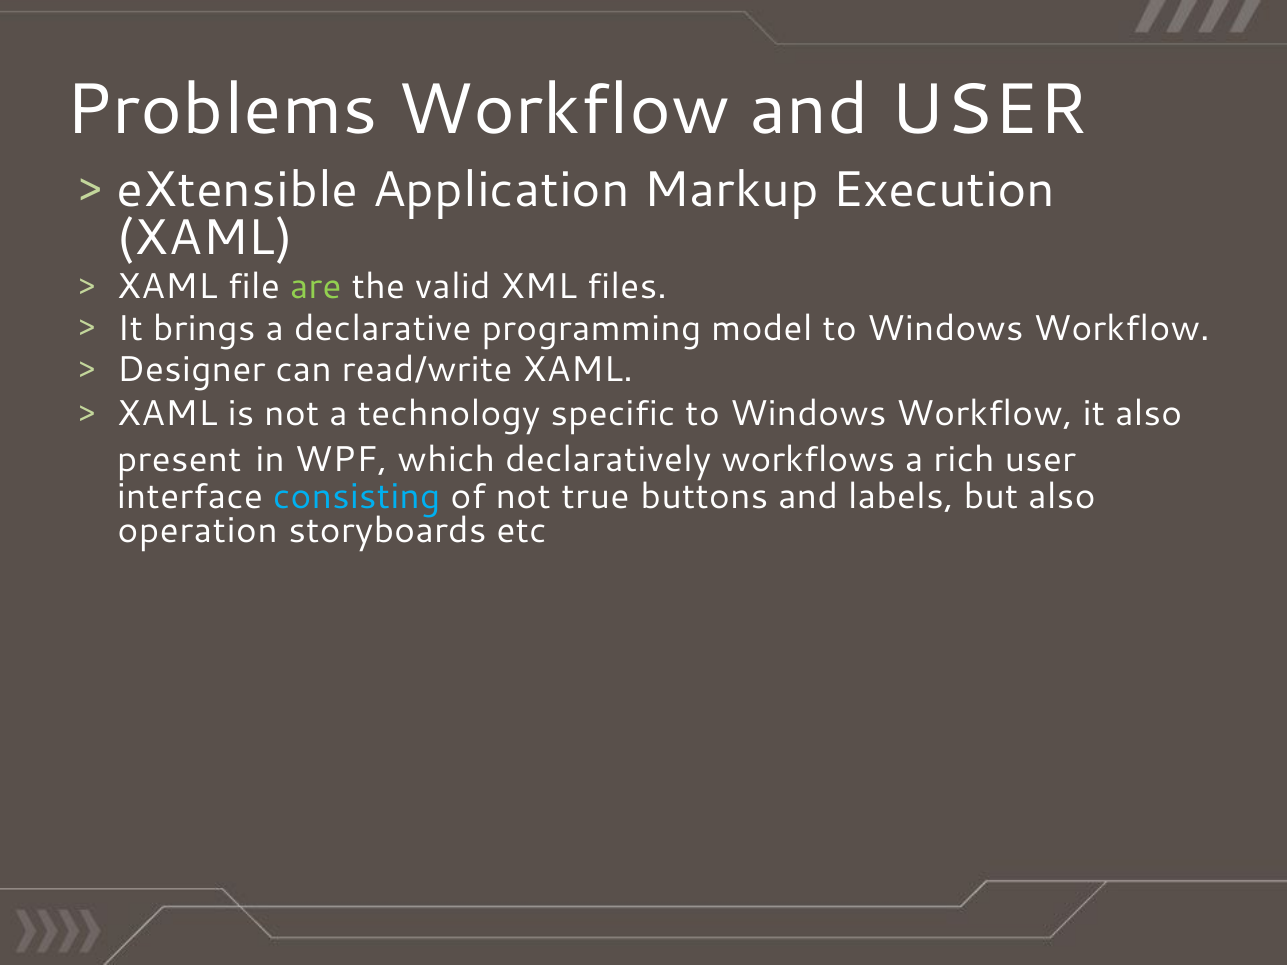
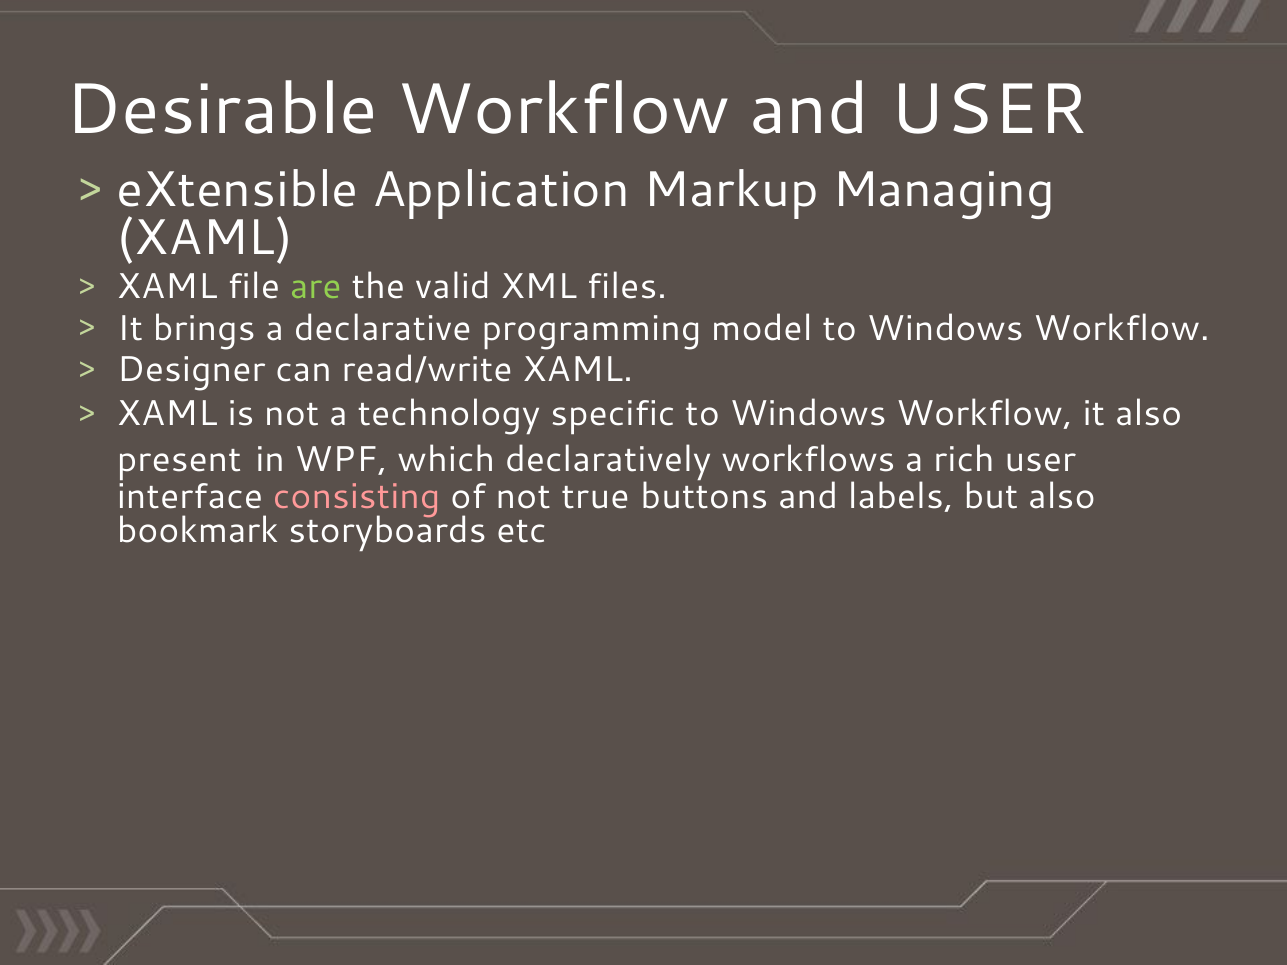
Problems: Problems -> Desirable (222, 110)
Execution: Execution -> Managing (944, 190)
consisting colour: light blue -> pink (357, 497)
operation: operation -> bookmark (198, 531)
